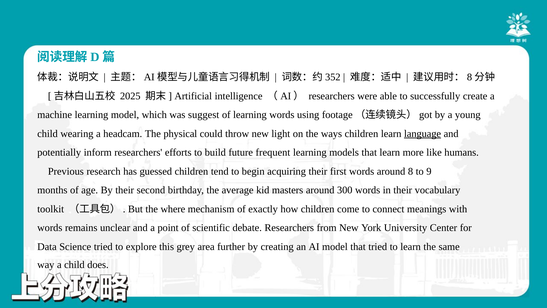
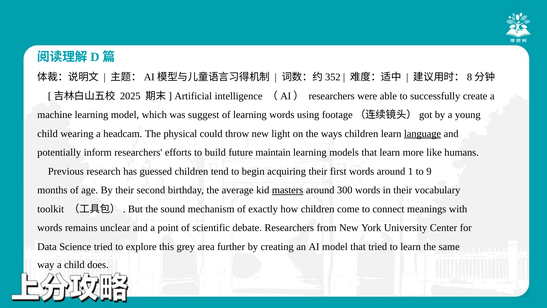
frequent: frequent -> maintain (273, 152)
8: 8 -> 1 (411, 171)
masters underline: none -> present (288, 190)
where: where -> sound (173, 209)
